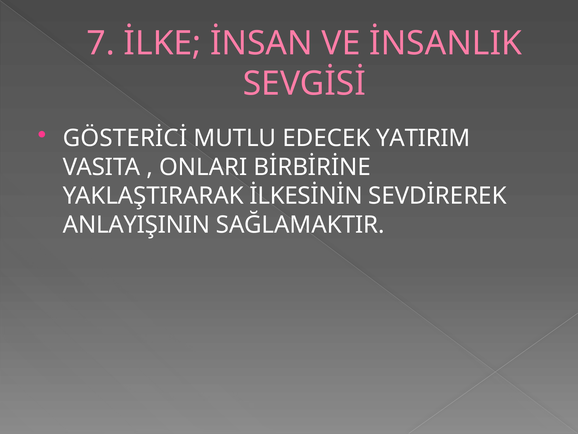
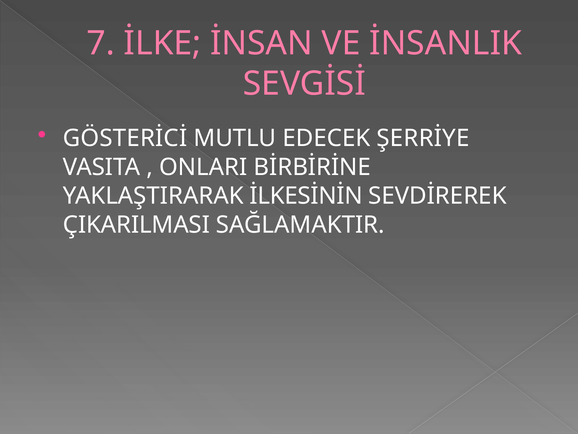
YATIRIM: YATIRIM -> ŞERRİYE (423, 138)
ANLAYIŞININ: ANLAYIŞININ -> ÇIKARILMASI (136, 225)
